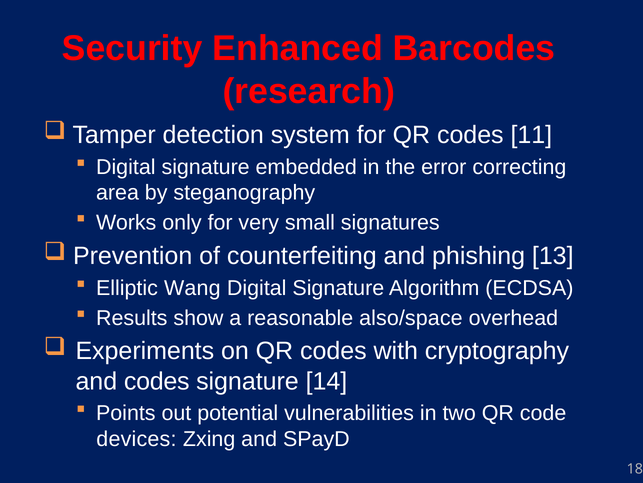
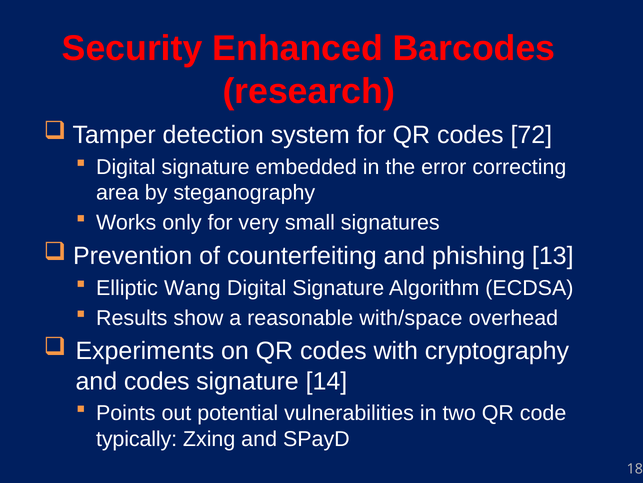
11: 11 -> 72 (531, 135)
also/space: also/space -> with/space (411, 318)
devices: devices -> typically (137, 438)
